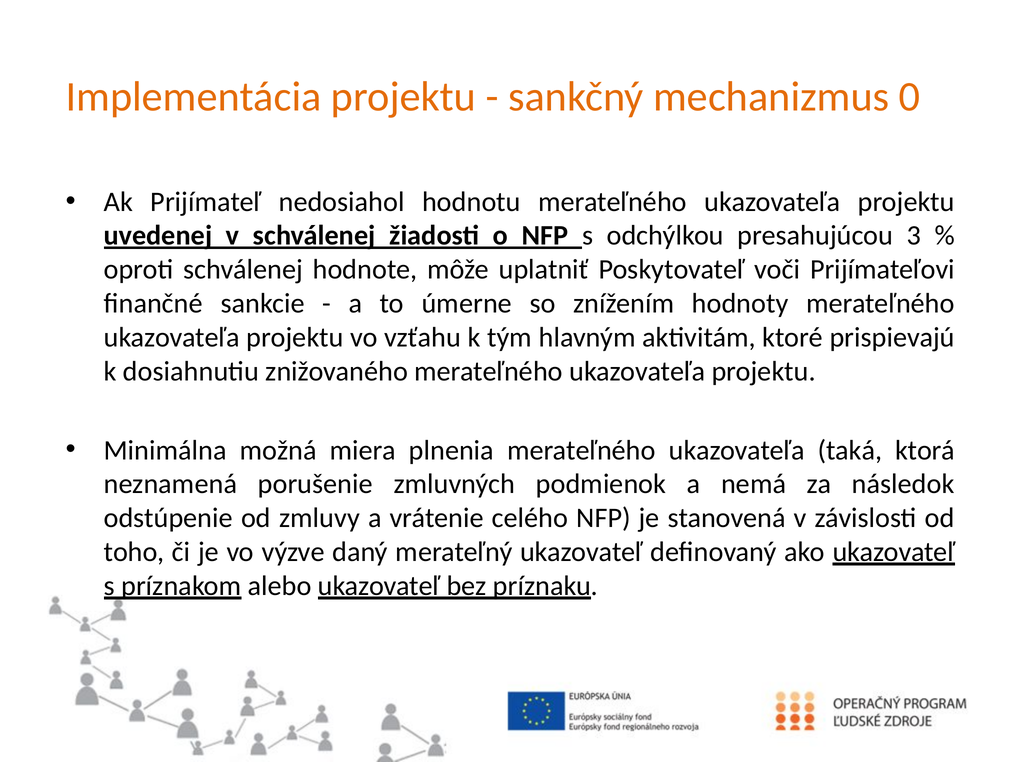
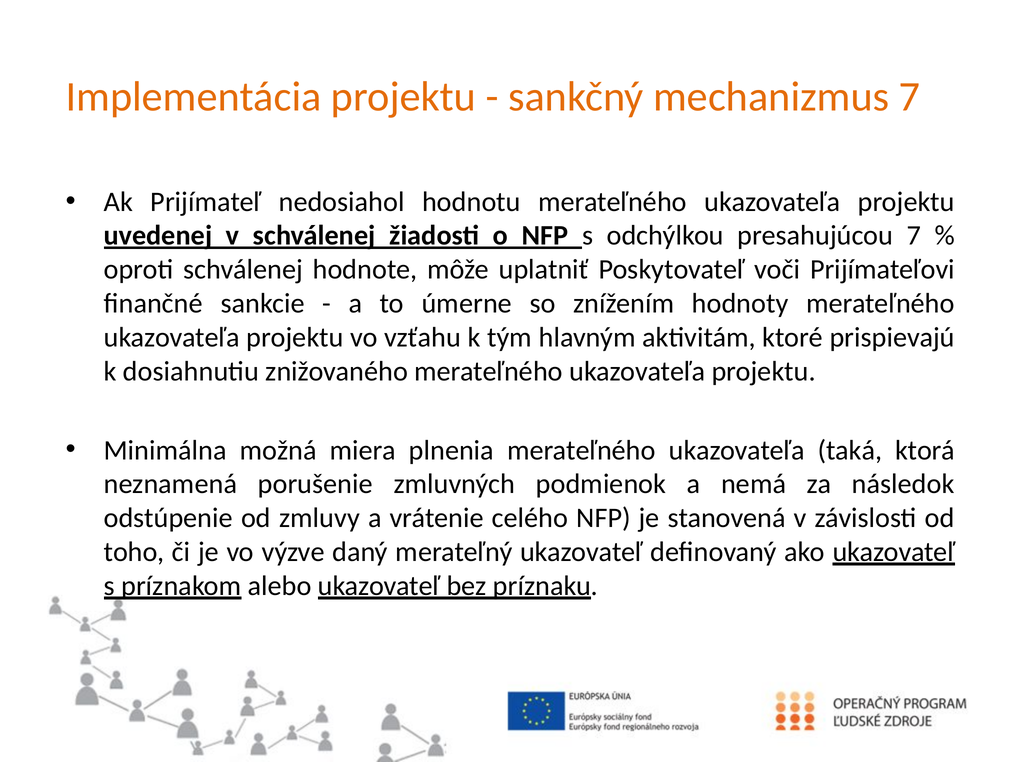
mechanizmus 0: 0 -> 7 (910, 97)
presahujúcou 3: 3 -> 7 (914, 236)
